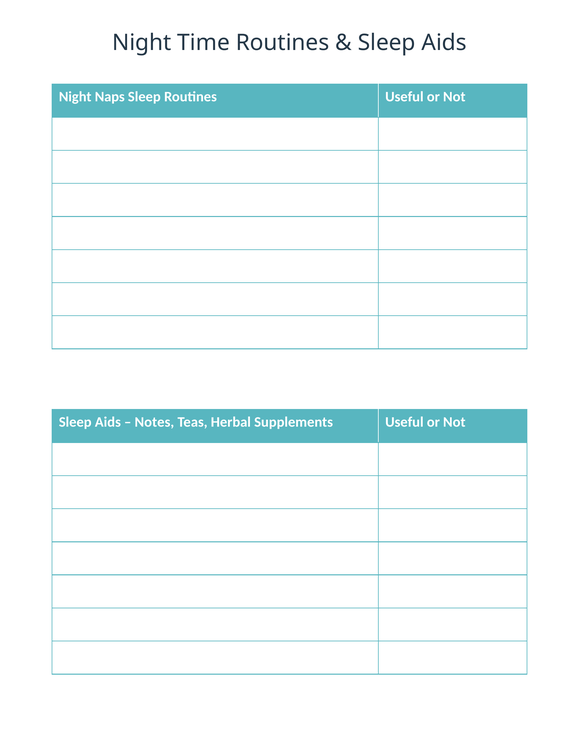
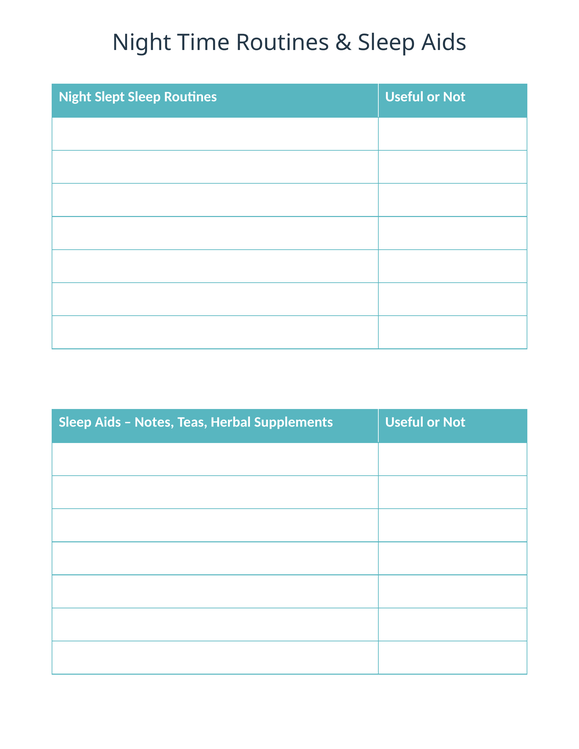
Naps: Naps -> Slept (110, 97)
